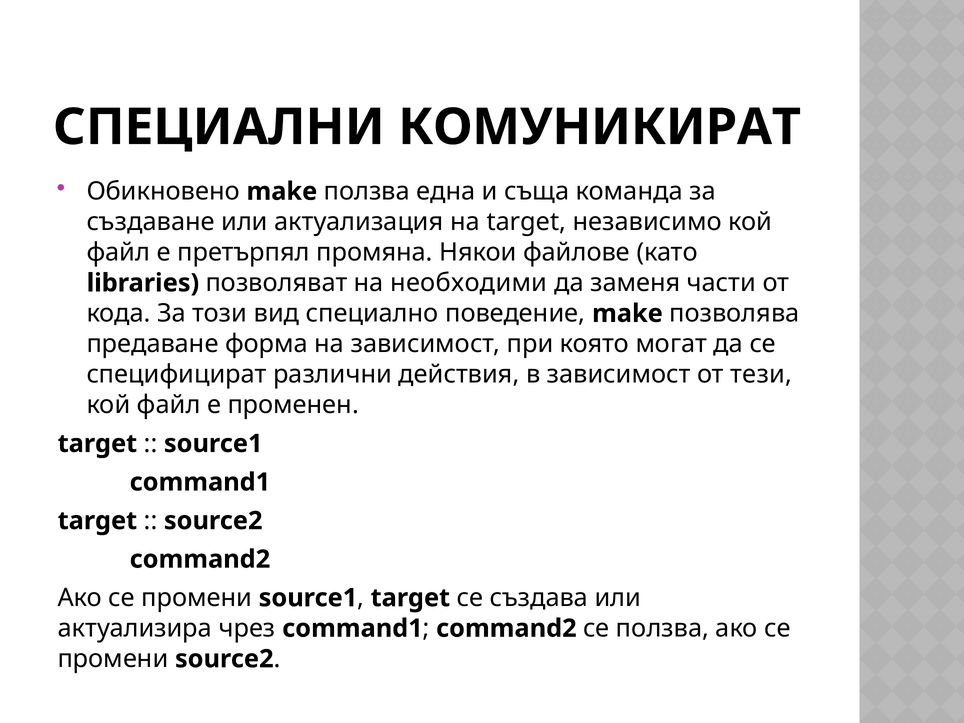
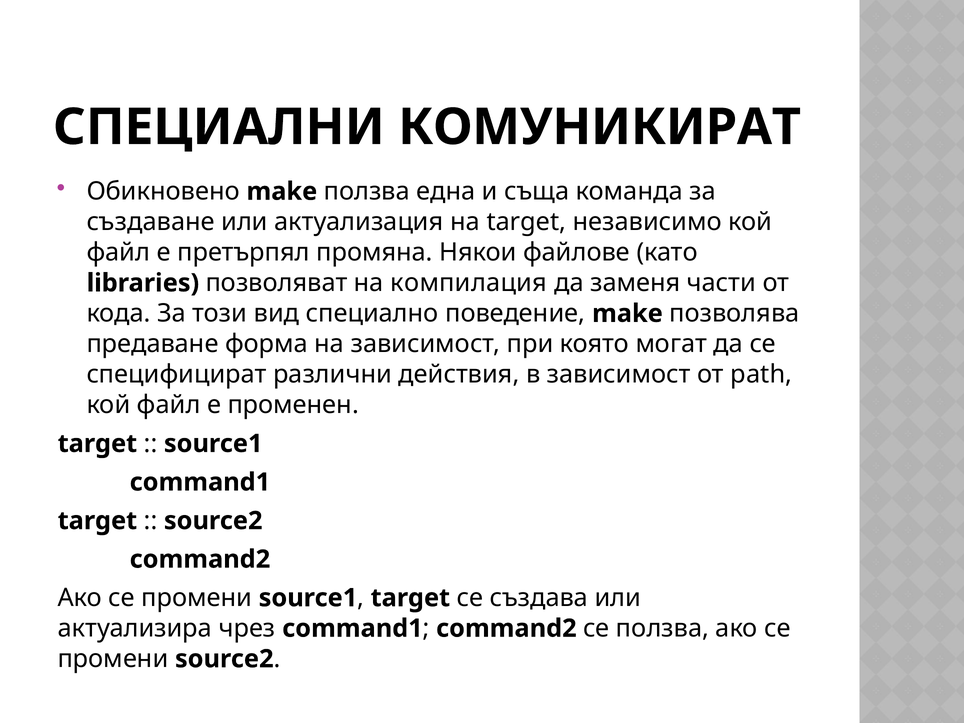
необходими: необходими -> компилация (469, 283)
тези: тези -> path (761, 375)
